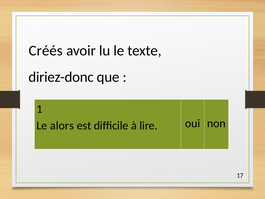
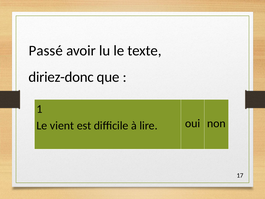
Créés: Créés -> Passé (46, 51)
alors: alors -> vient (62, 125)
